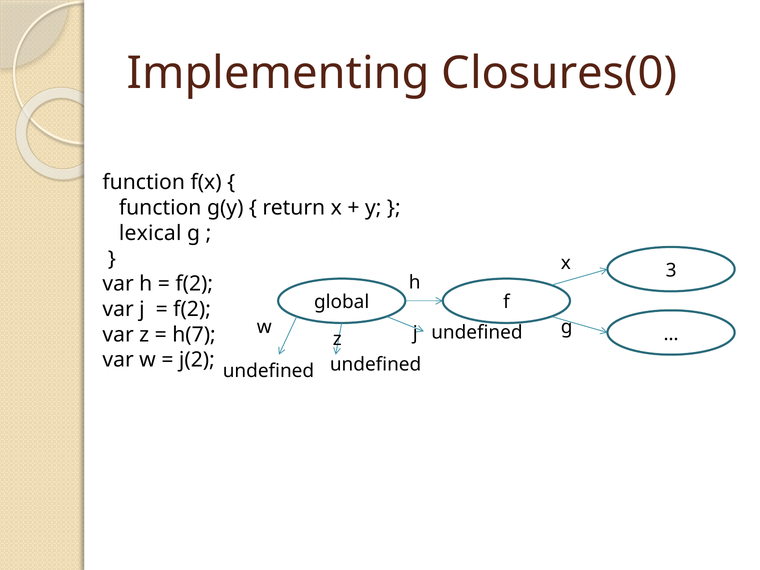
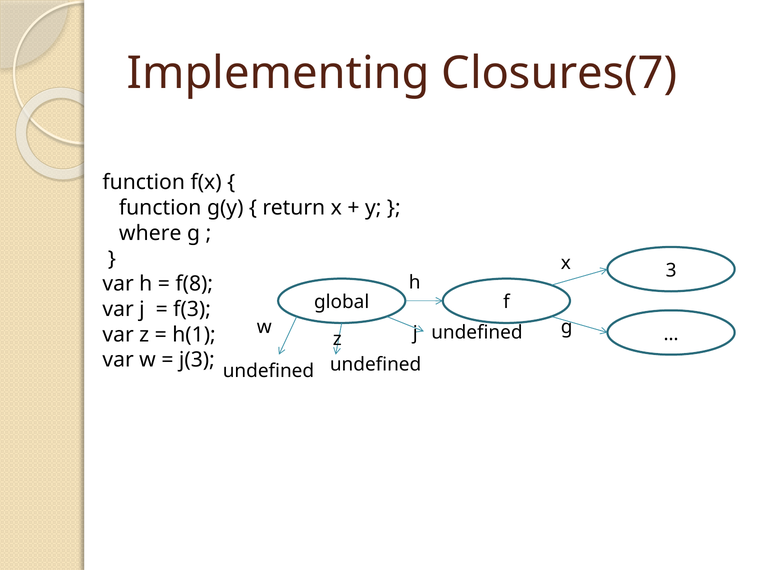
Closures(0: Closures(0 -> Closures(7 (559, 73)
lexical: lexical -> where (150, 233)
f(2: f(2 -> f(8 (194, 284)
f(2: f(2 -> f(3 (192, 309)
h(7: h(7 -> h(1 (194, 335)
j(2: j(2 -> j(3 (197, 360)
